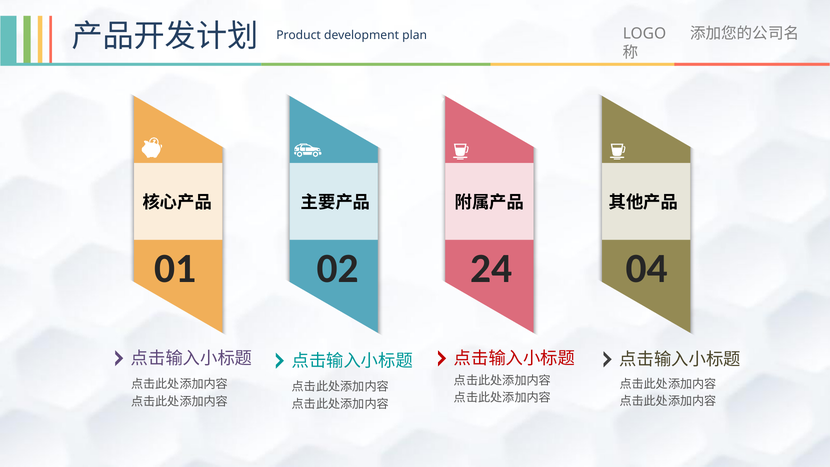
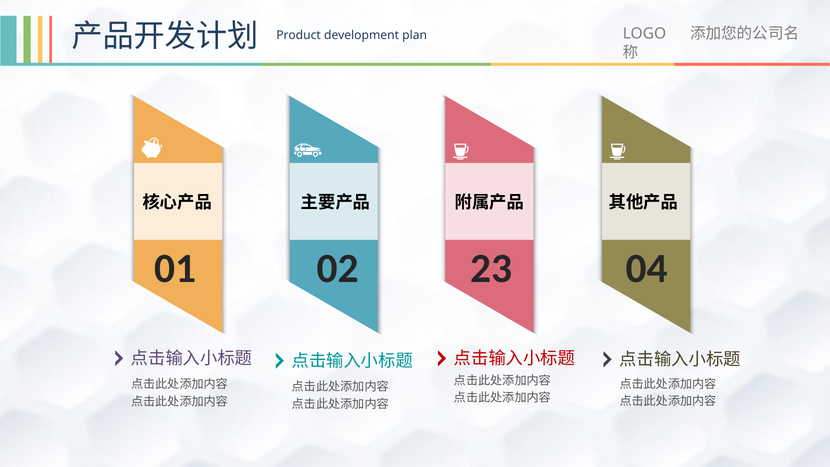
24: 24 -> 23 (491, 269)
